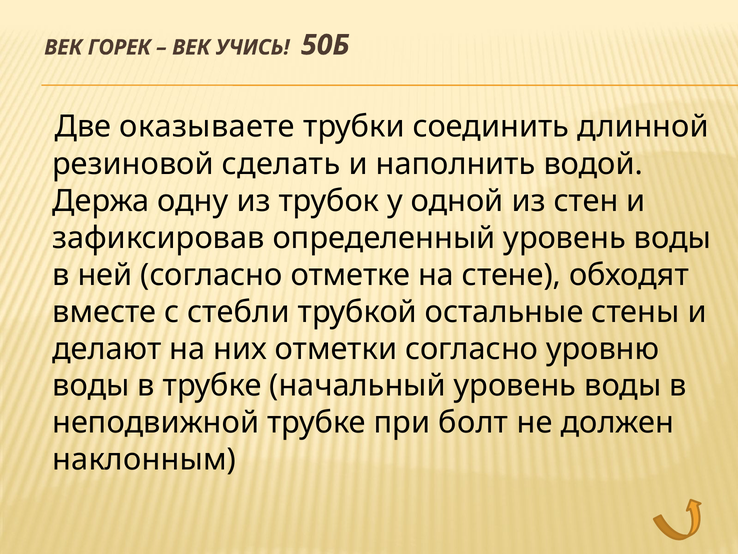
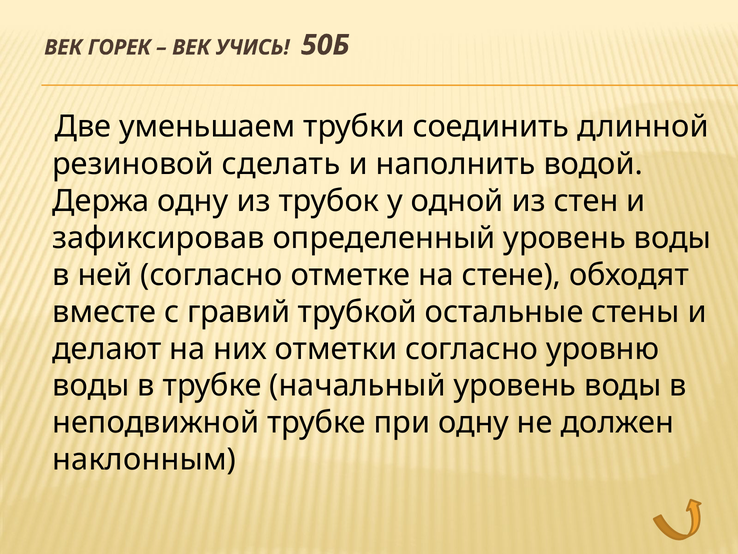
оказываете: оказываете -> уменьшаем (207, 126)
стебли: стебли -> гравий (239, 312)
при болт: болт -> одну (474, 422)
